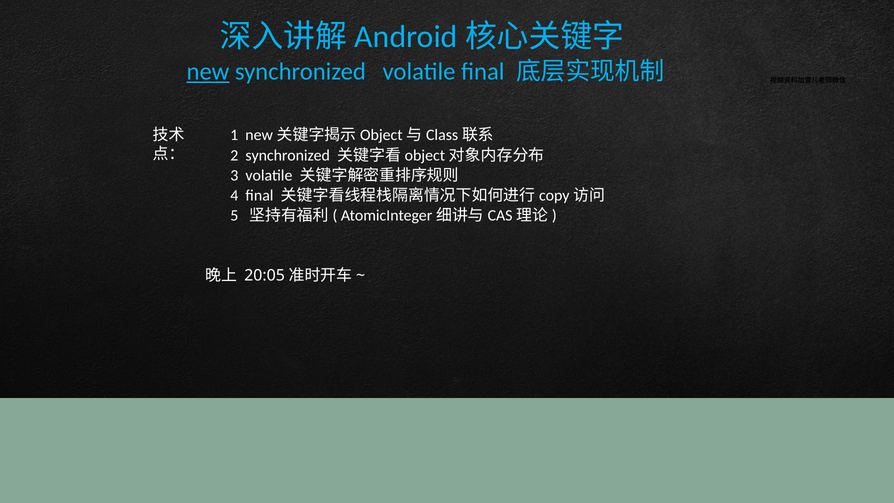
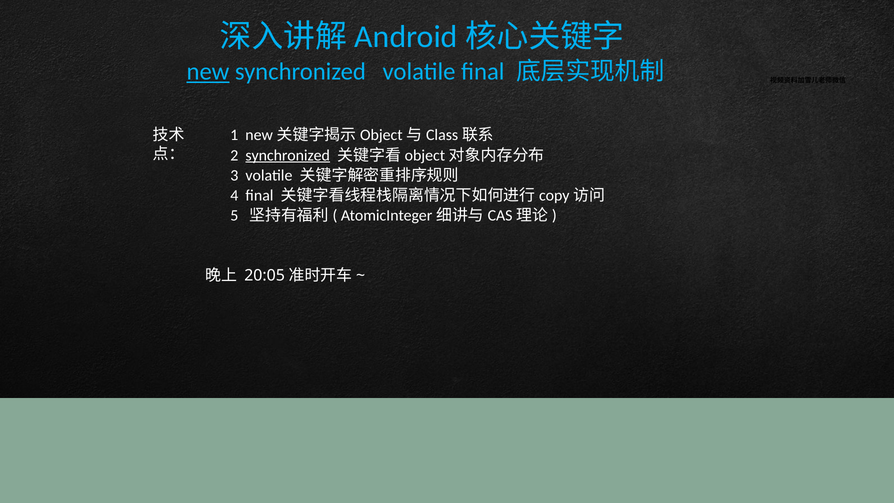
synchronized underline: none -> present (288, 155)
